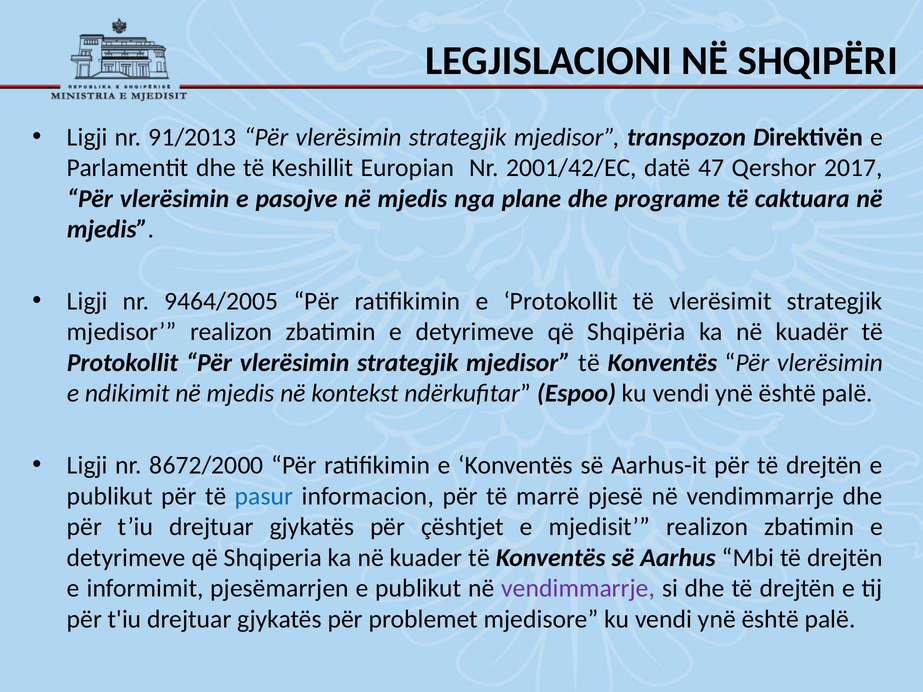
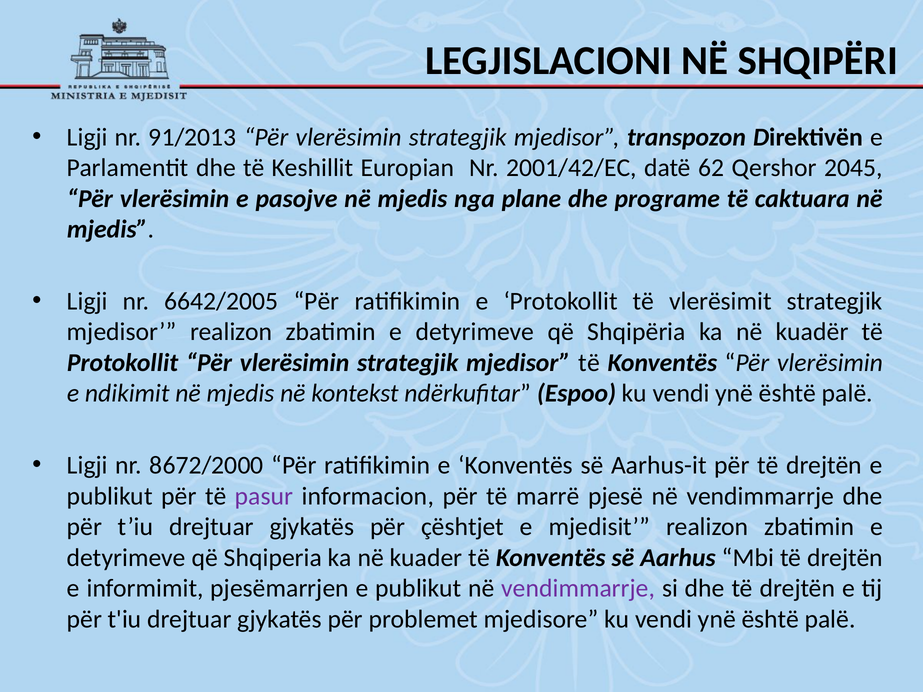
47: 47 -> 62 (711, 168)
2017: 2017 -> 2045 (853, 168)
9464/2005: 9464/2005 -> 6642/2005 (221, 301)
pasur colour: blue -> purple (264, 496)
